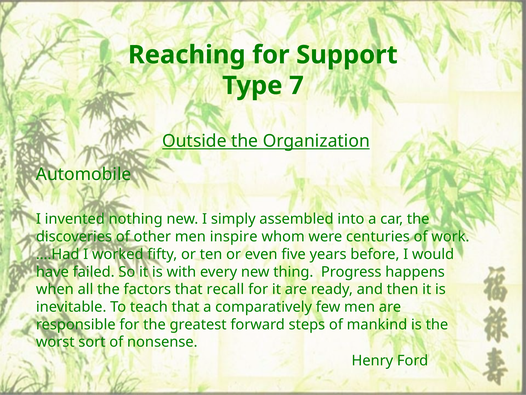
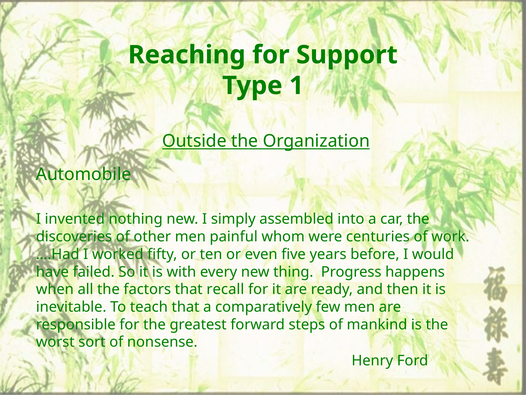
7: 7 -> 1 (296, 85)
inspire: inspire -> painful (234, 236)
